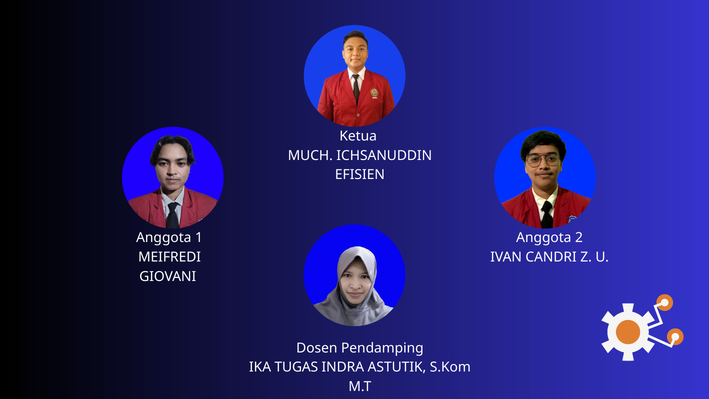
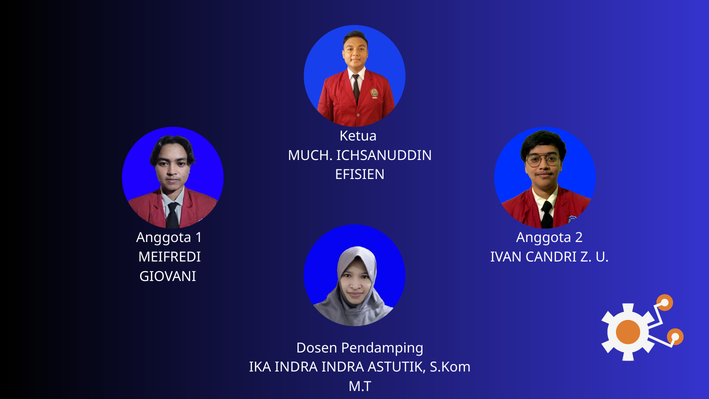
IKA TUGAS: TUGAS -> INDRA (296, 367)
